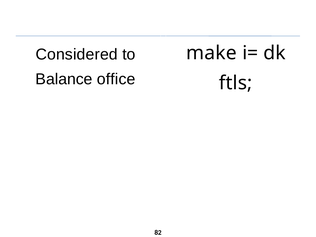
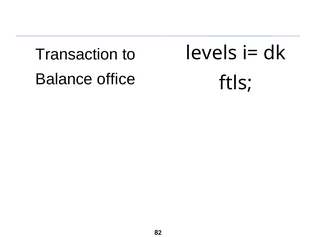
Considered: Considered -> Transaction (77, 55)
make: make -> levels (211, 53)
